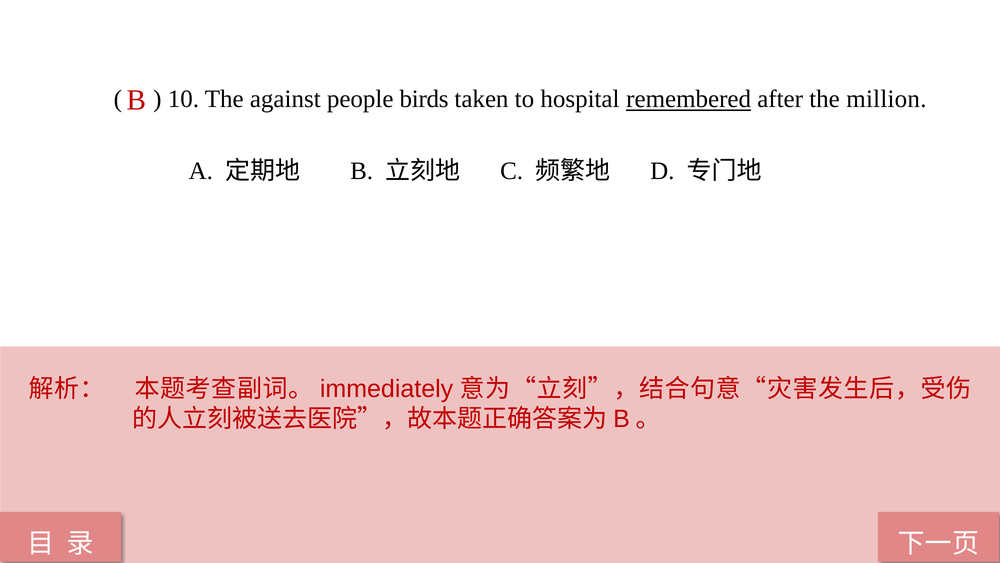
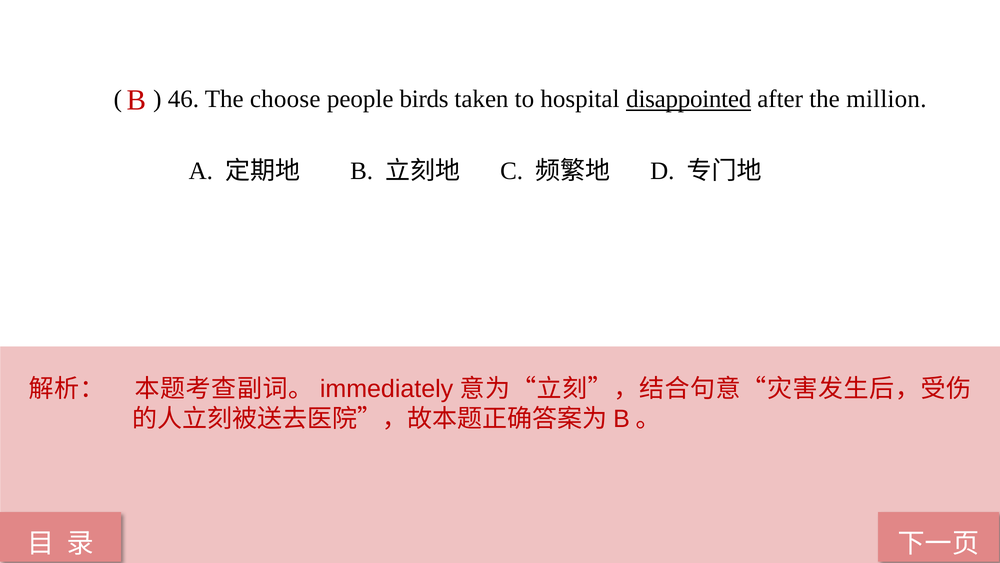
10: 10 -> 46 (183, 99)
against: against -> choose (285, 99)
remembered: remembered -> disappointed (689, 99)
